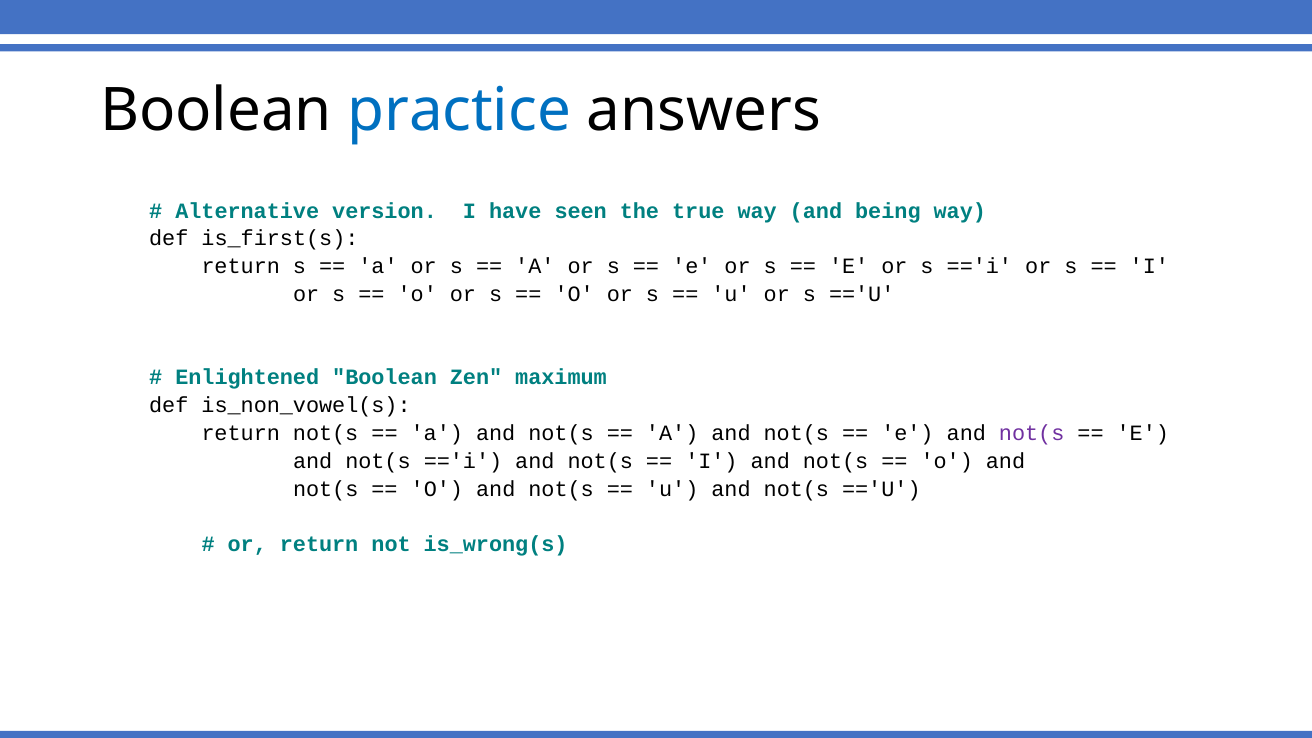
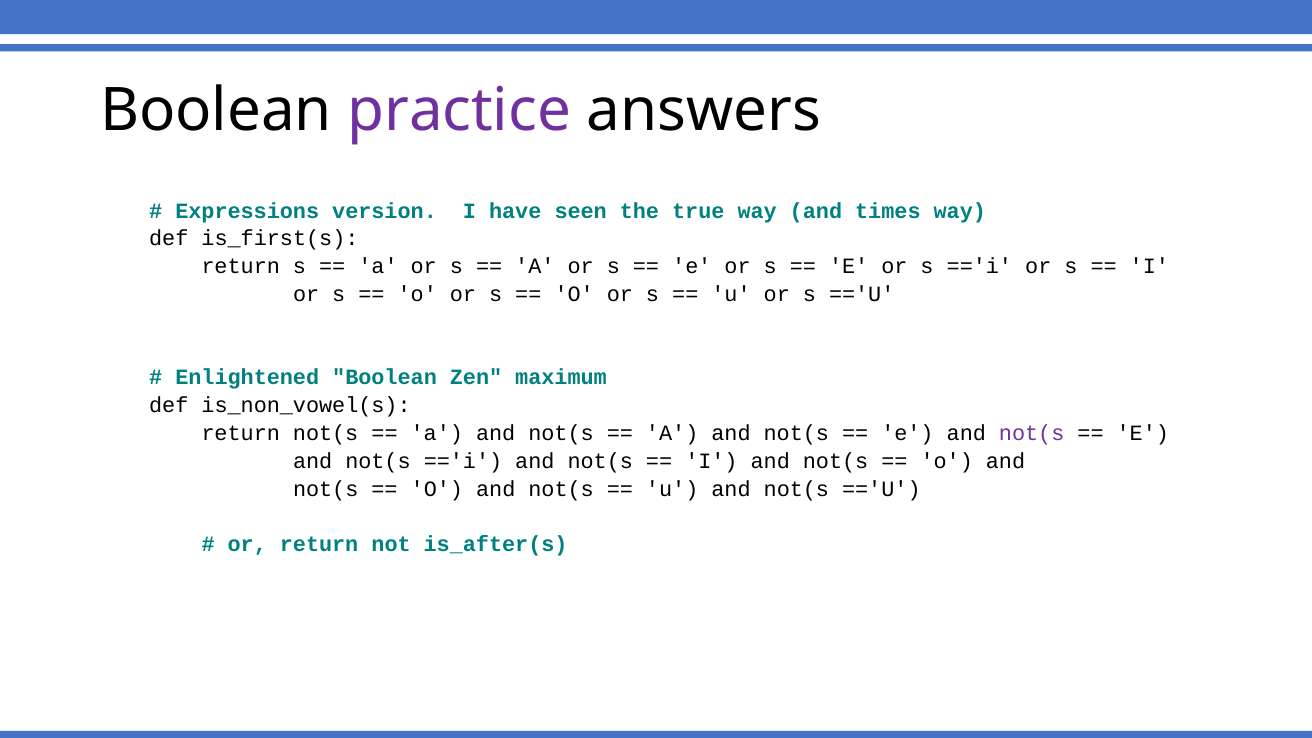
practice colour: blue -> purple (459, 110)
Alternative: Alternative -> Expressions (247, 211)
being: being -> times (888, 211)
is_wrong(s: is_wrong(s -> is_after(s (496, 545)
